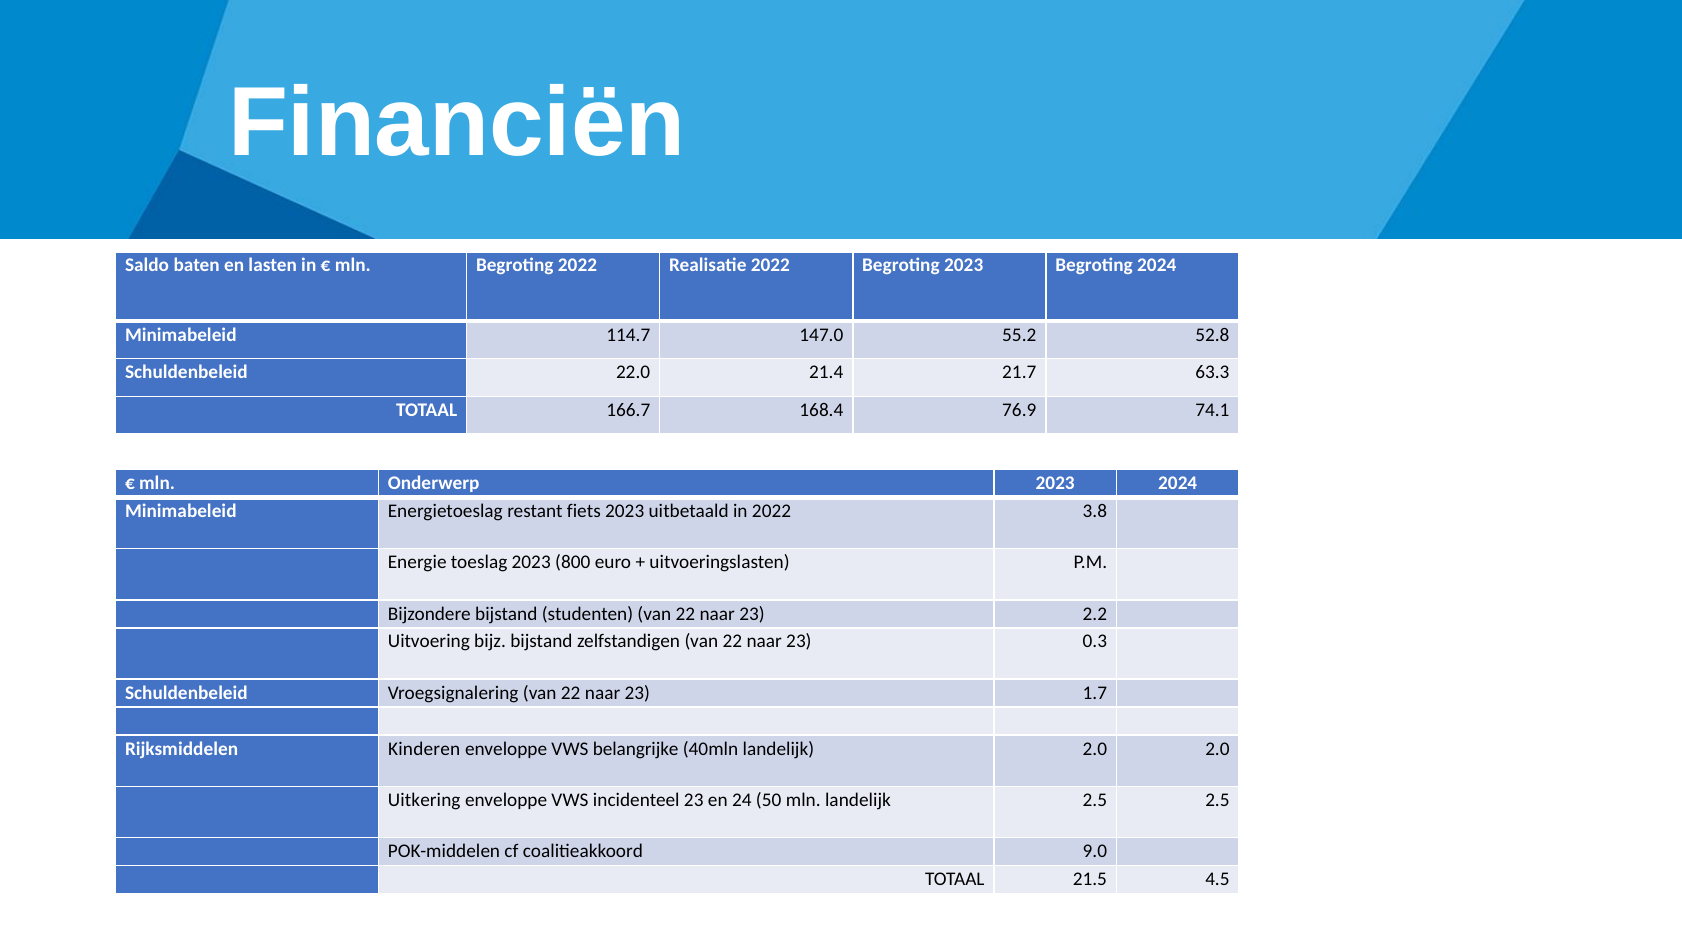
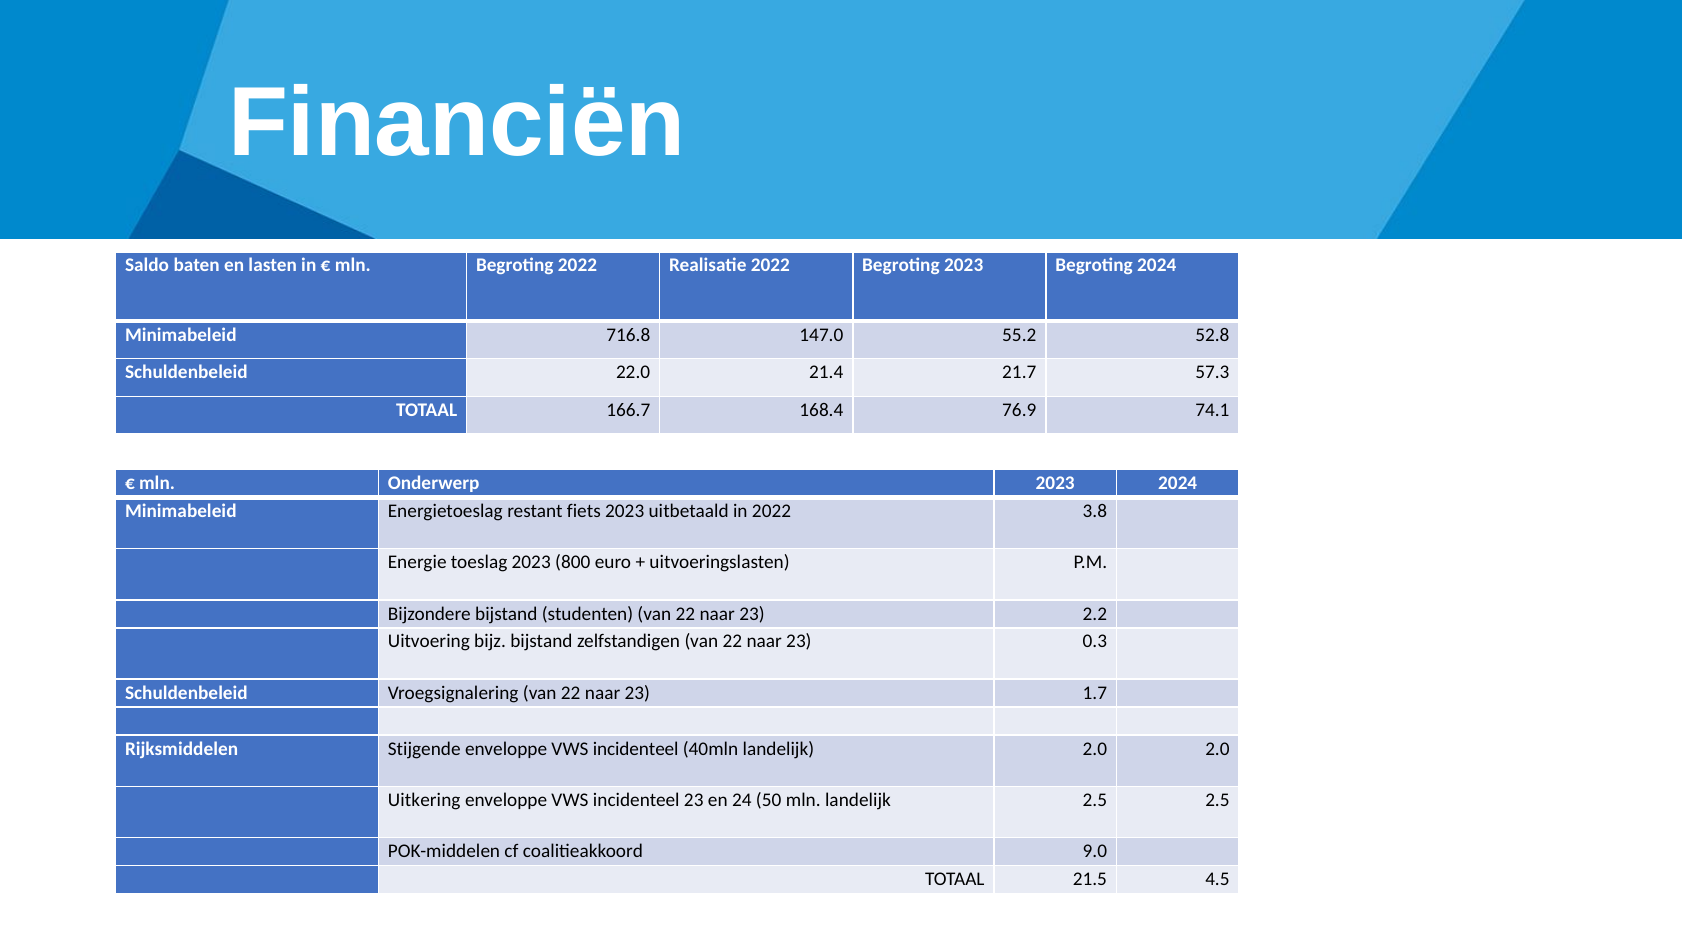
114.7: 114.7 -> 716.8 (628, 335)
63.3: 63.3 -> 57.3 (1212, 373)
Kinderen: Kinderen -> Stijgende (424, 749)
belangrijke: belangrijke -> incidenteel (636, 749)
